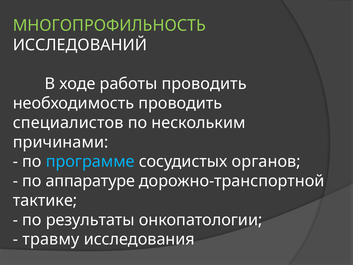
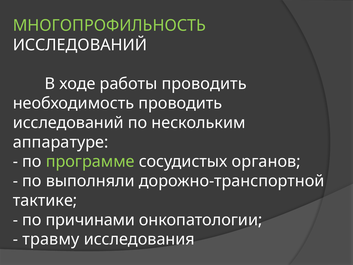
специалистов: специалистов -> исследований (68, 123)
причинами: причинами -> аппаратуре (61, 142)
программе colour: light blue -> light green (90, 161)
аппаратуре: аппаратуре -> выполняли (90, 181)
результаты: результаты -> причинами (90, 220)
